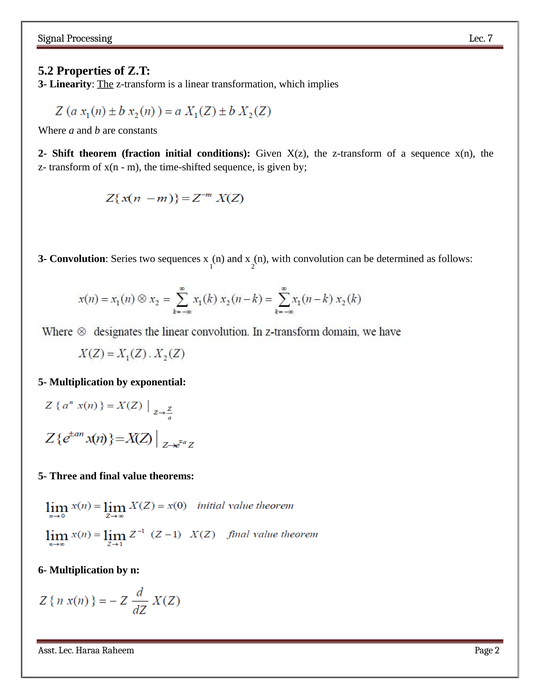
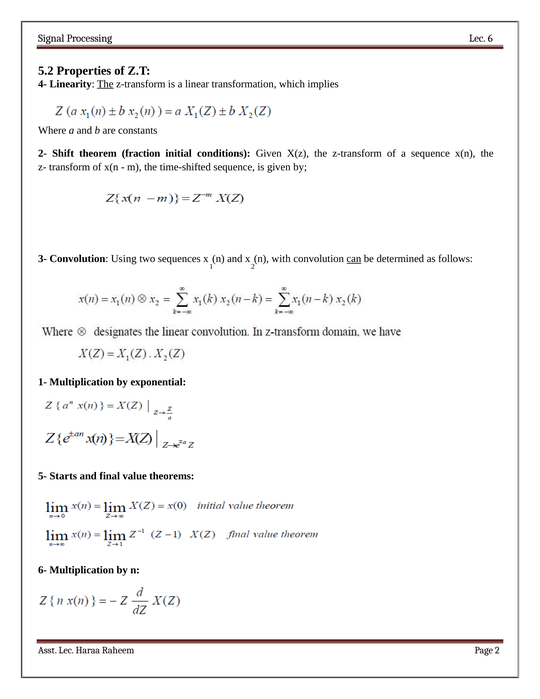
7: 7 -> 6 (490, 38)
3-: 3- -> 4- (42, 84)
Series: Series -> Using (124, 259)
can underline: none -> present (354, 259)
5-: 5- -> 1- (43, 382)
Three: Three -> Starts (63, 476)
